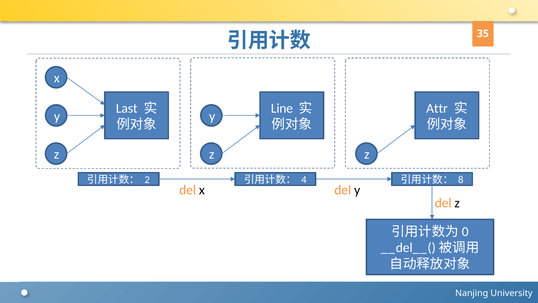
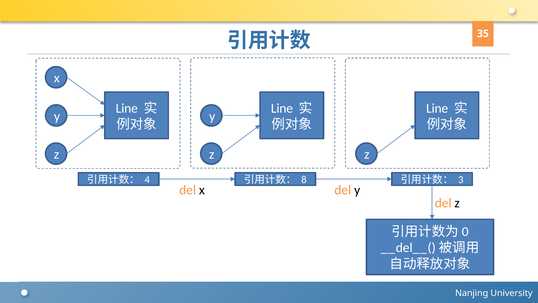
Last: Last -> Line (127, 108)
Attr: Attr -> Line (437, 108)
2: 2 -> 4 (147, 180)
4: 4 -> 8 (304, 180)
8: 8 -> 3 (461, 180)
